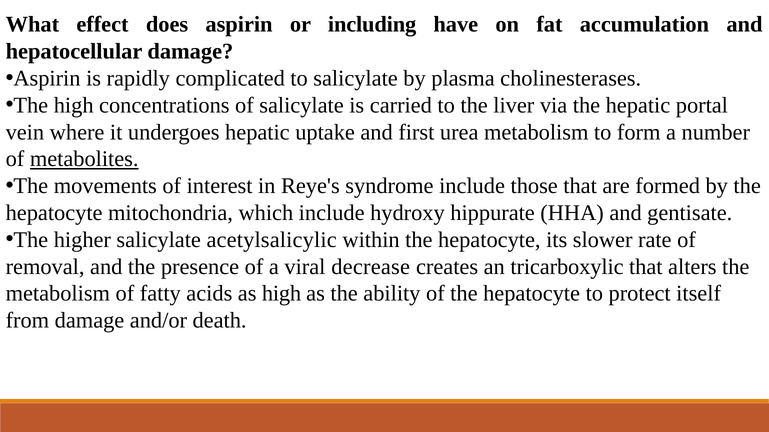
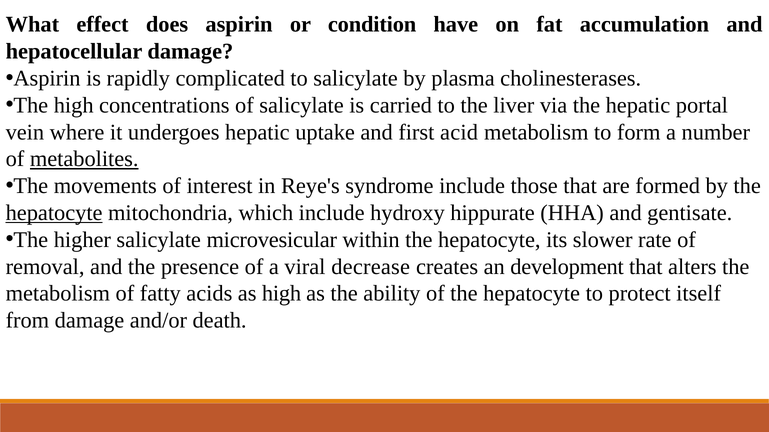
including: including -> condition (372, 25)
urea: urea -> acid (459, 132)
hepatocyte underline: none -> present (54, 213)
acetylsalicylic: acetylsalicylic -> microvesicular (272, 240)
tricarboxylic: tricarboxylic -> development (567, 267)
